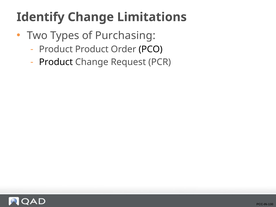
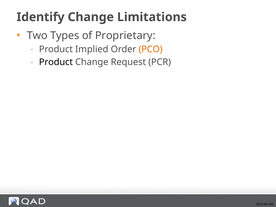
Purchasing: Purchasing -> Proprietary (125, 35)
Product Product: Product -> Implied (92, 49)
PCO colour: black -> orange (151, 49)
